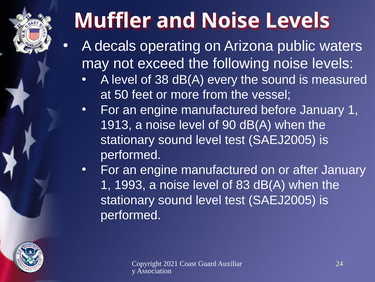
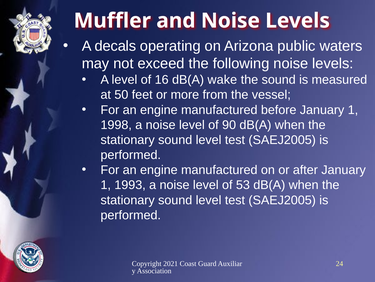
38: 38 -> 16 (162, 80)
every: every -> wake (222, 80)
1913: 1913 -> 1998 (116, 125)
83: 83 -> 53 (243, 185)
